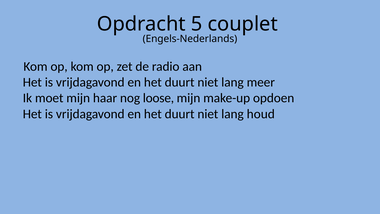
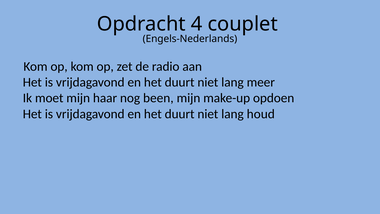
5: 5 -> 4 (197, 24)
loose: loose -> been (158, 98)
